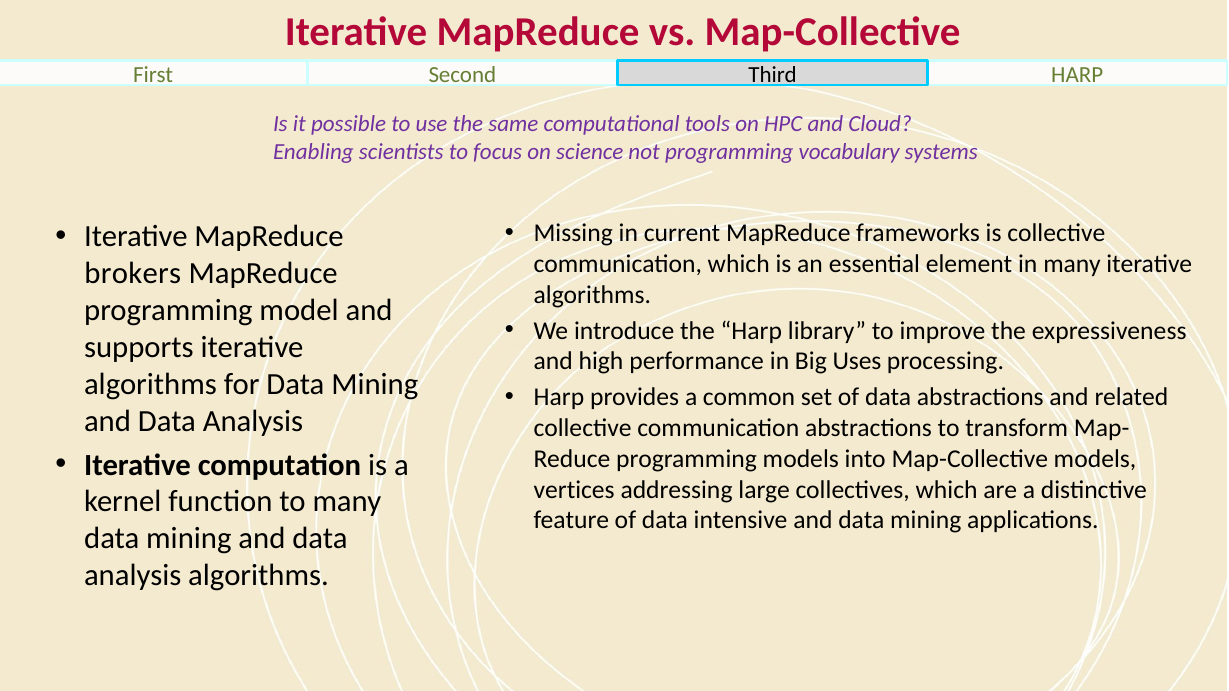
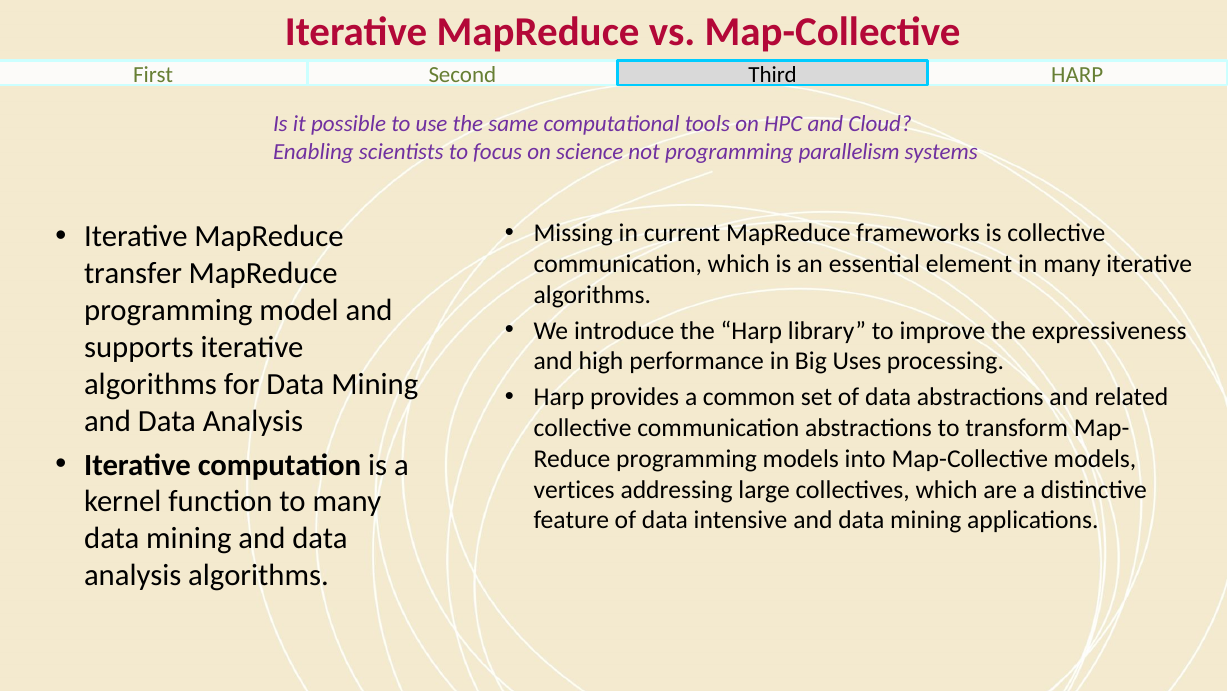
vocabulary: vocabulary -> parallelism (849, 152)
brokers: brokers -> transfer (133, 274)
